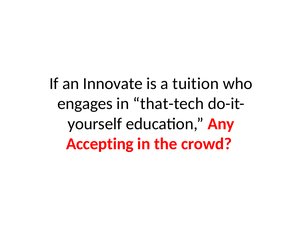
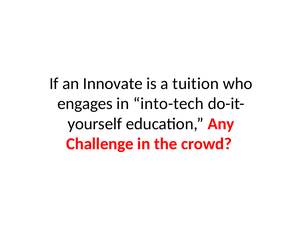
that-tech: that-tech -> into-tech (168, 104)
Accepting: Accepting -> Challenge (100, 144)
